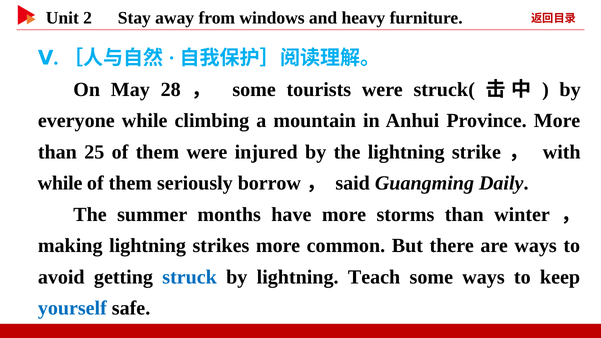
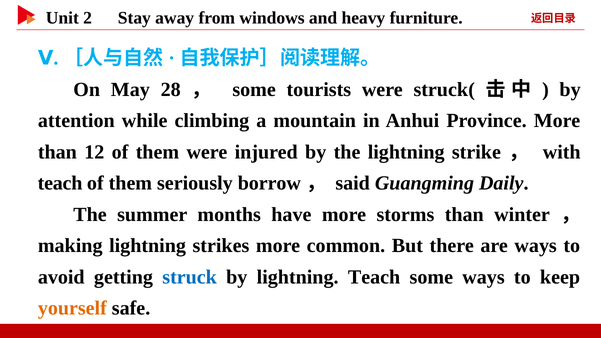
everyone: everyone -> attention (76, 121)
25: 25 -> 12 (94, 152)
while: while -> teach (60, 183)
yourself colour: blue -> orange (72, 308)
